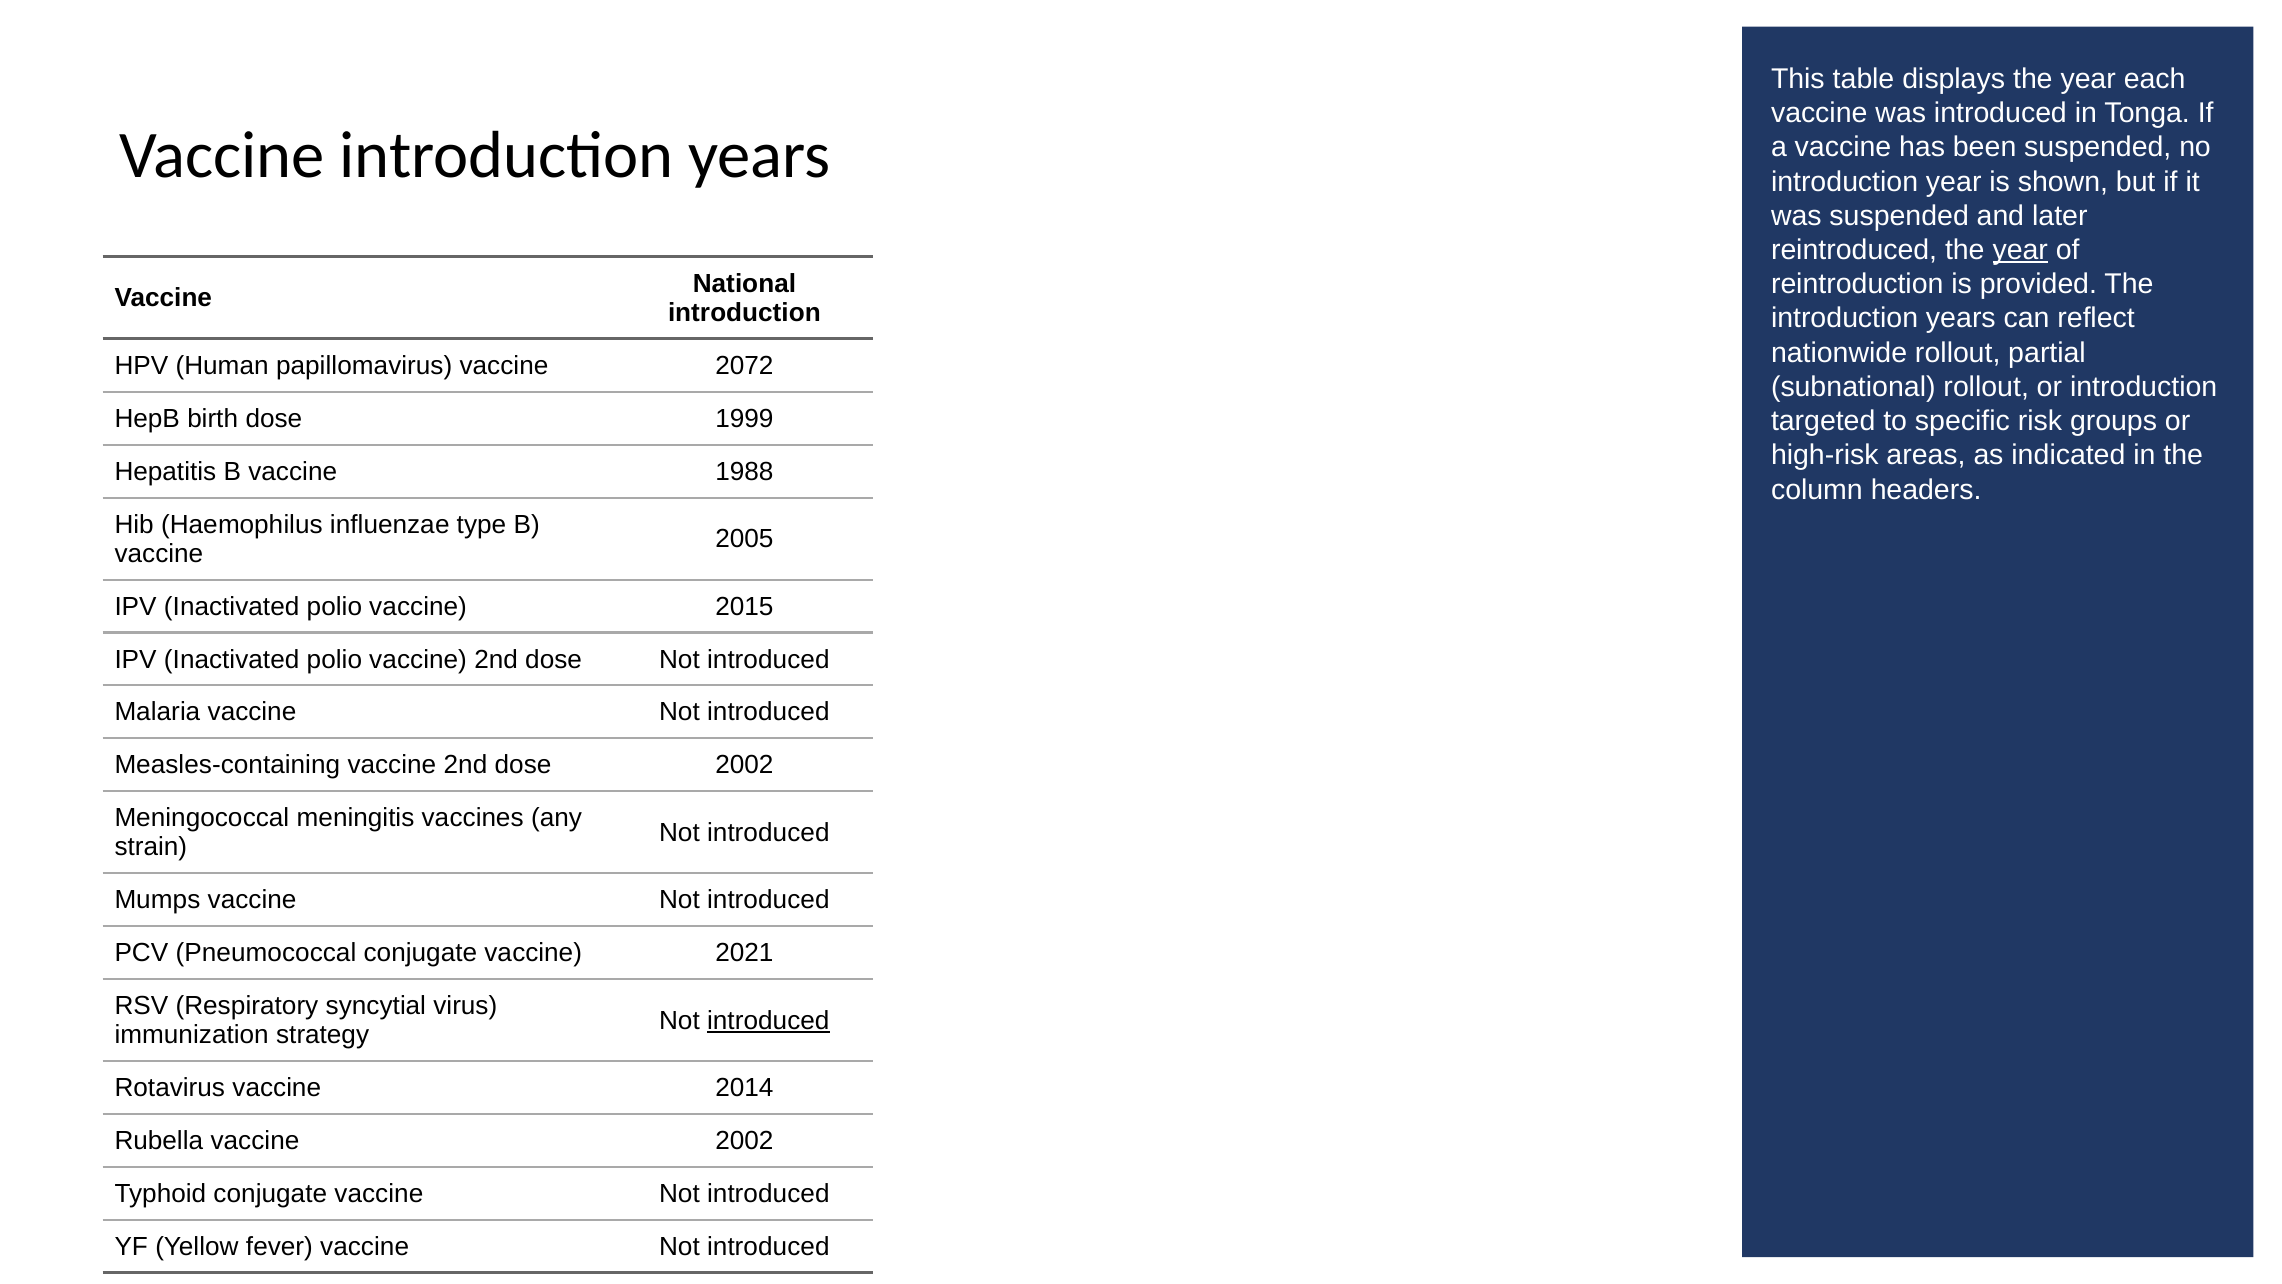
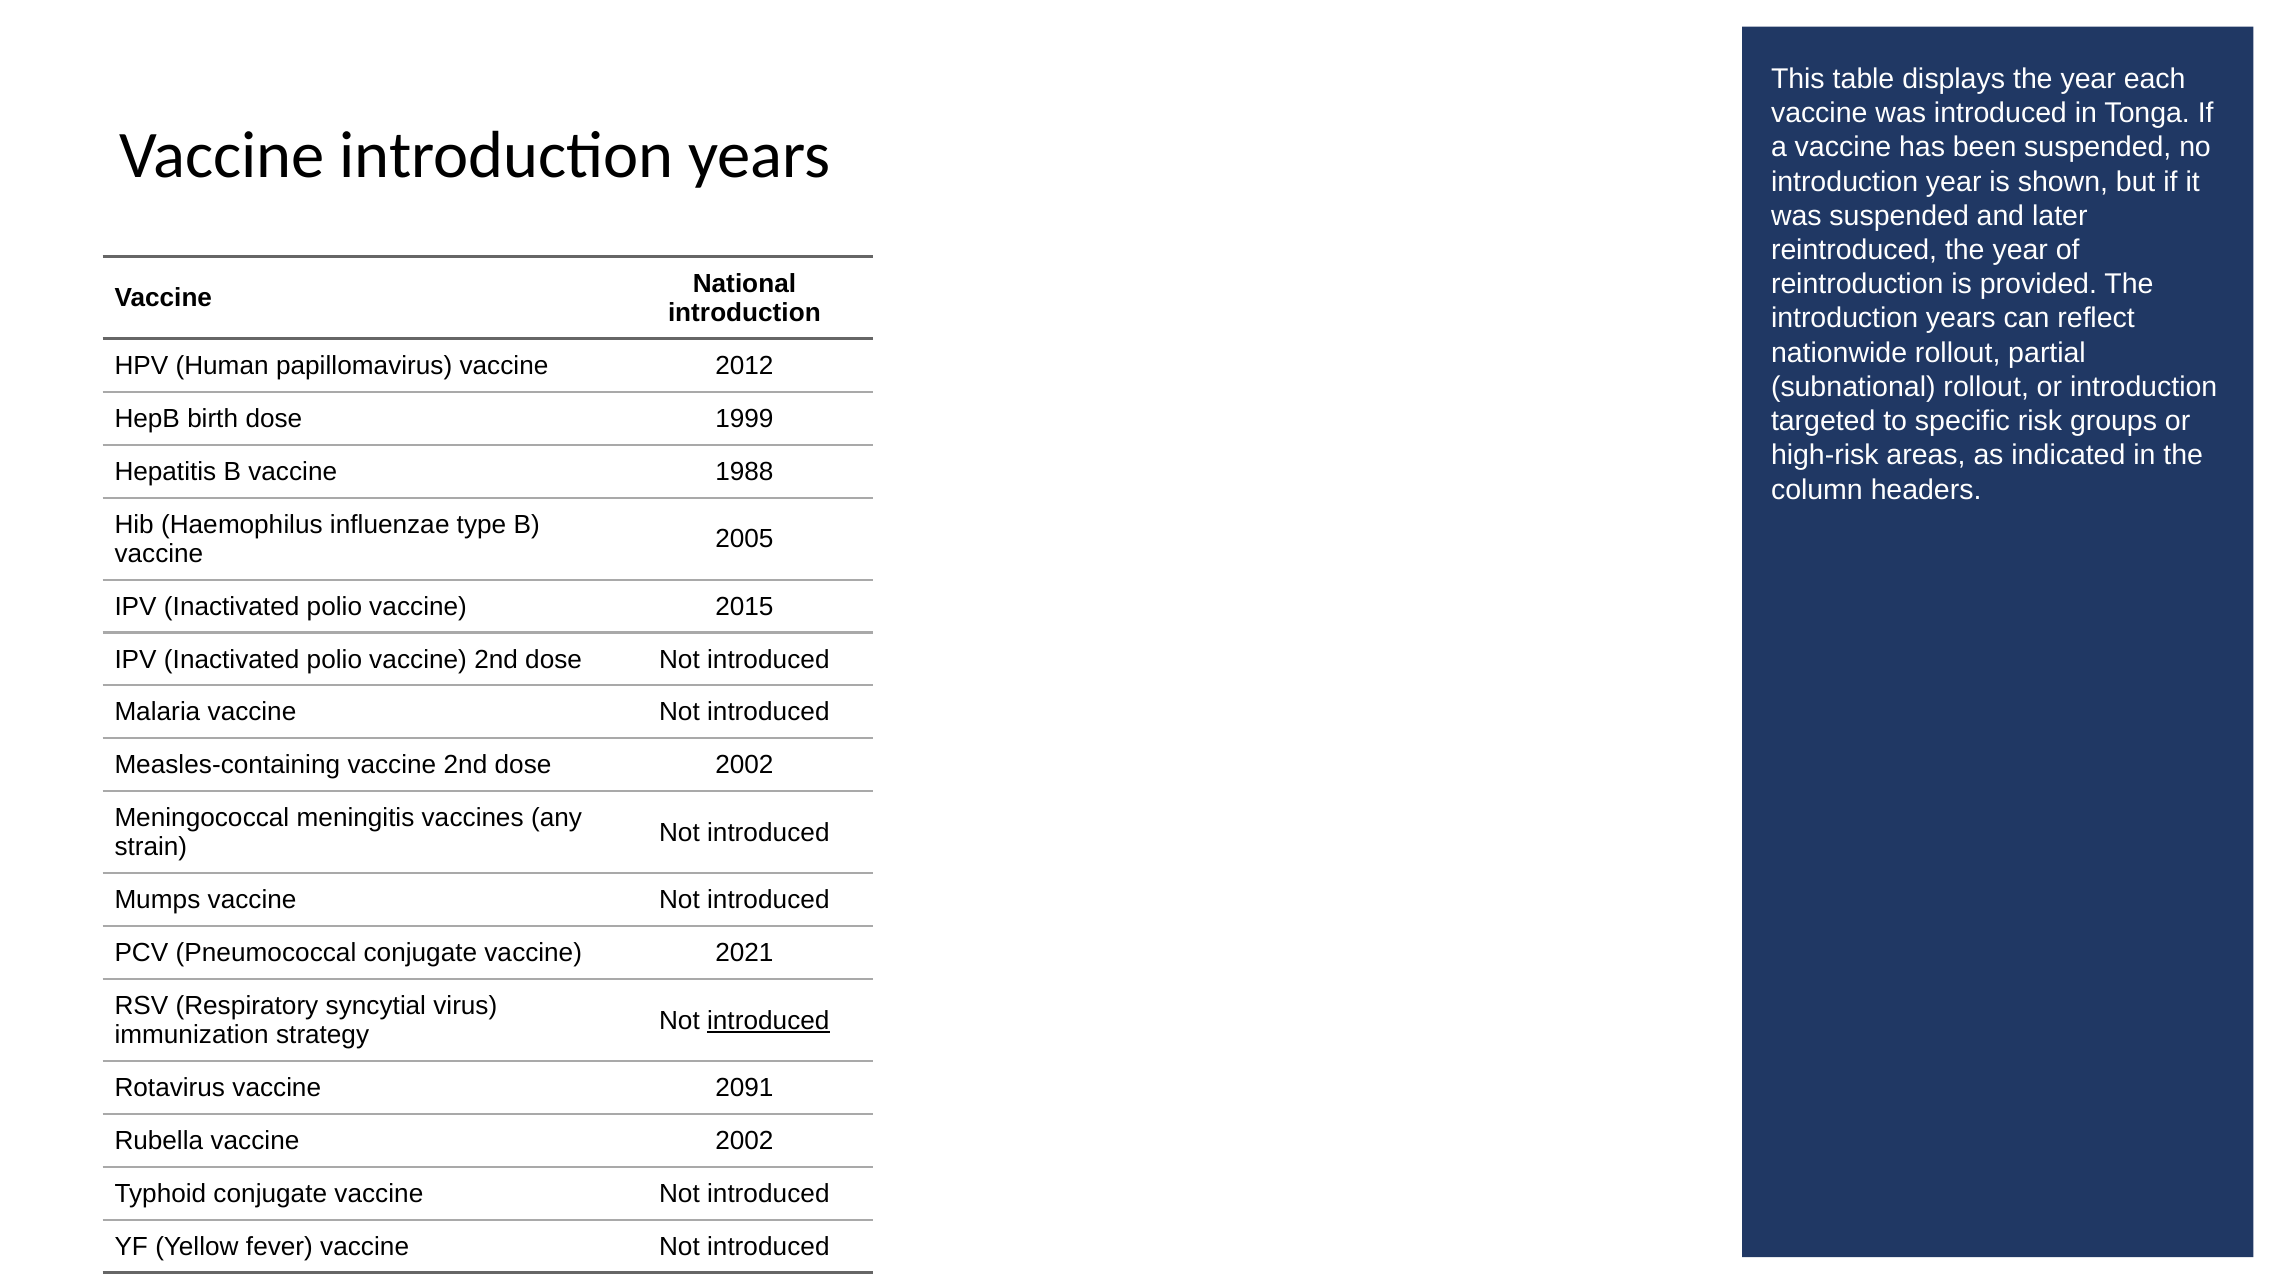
year underline: present -> none (2020, 250)
2072: 2072 -> 2012 (744, 366)
2014: 2014 -> 2091 (744, 1088)
